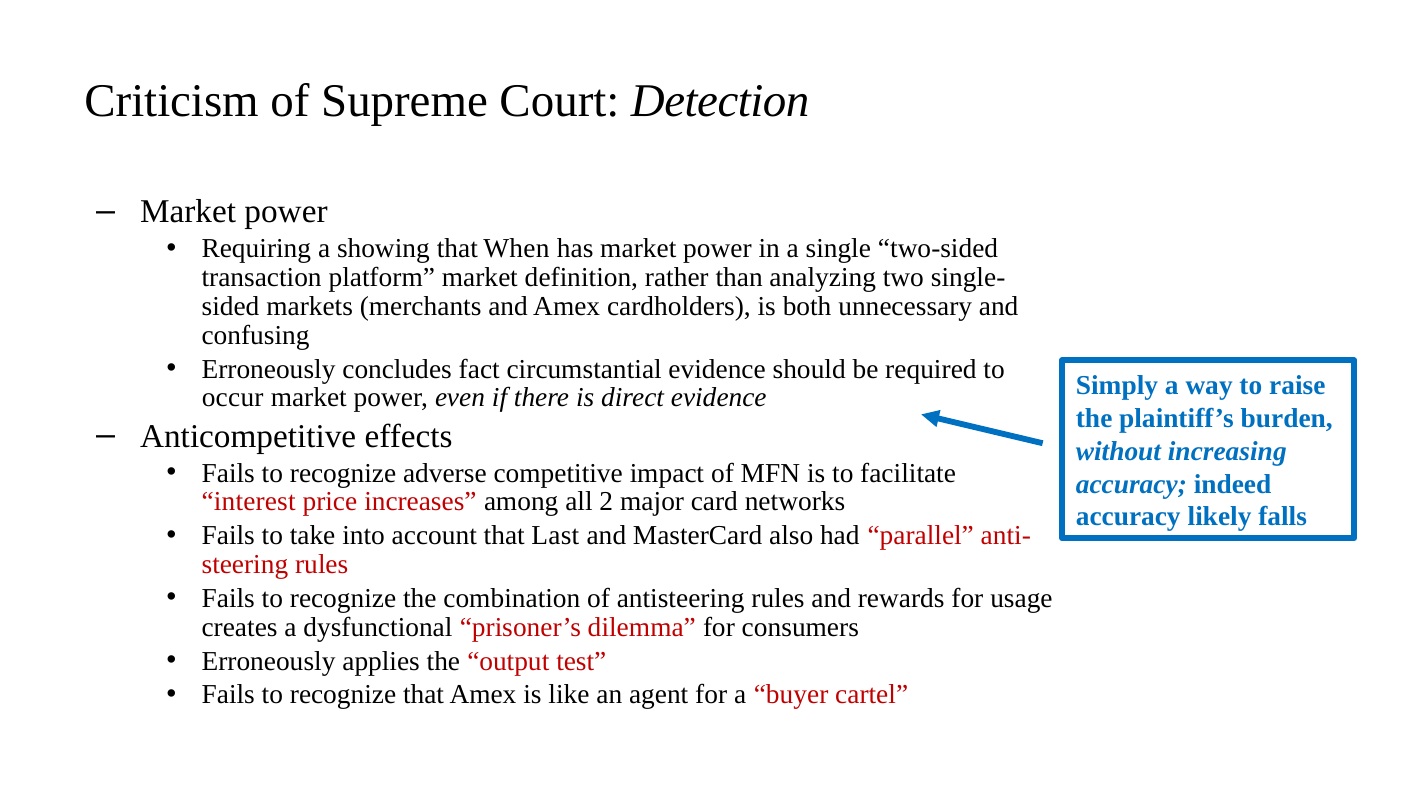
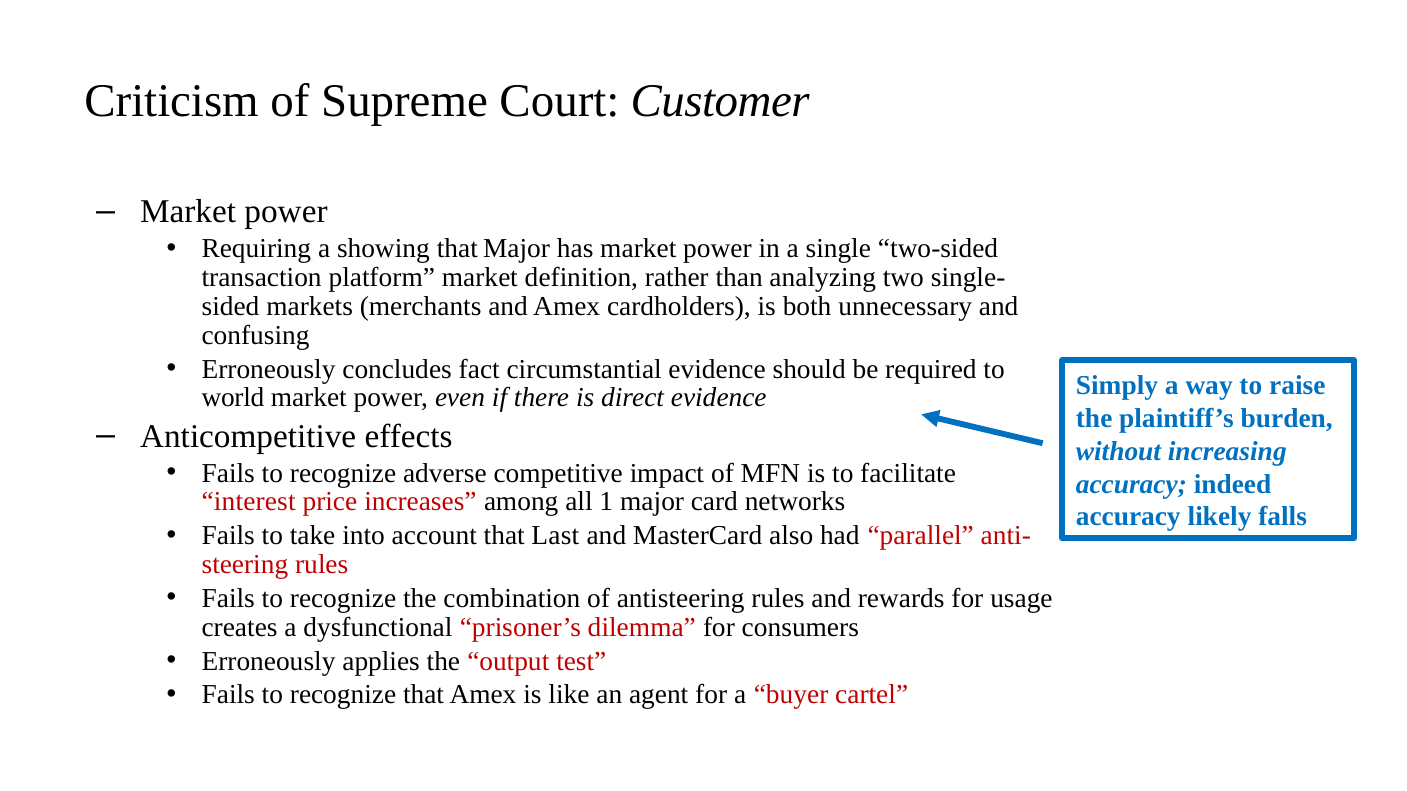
Detection: Detection -> Customer (720, 101)
that When: When -> Major (517, 249)
occur: occur -> world (233, 398)
2: 2 -> 1 (606, 502)
